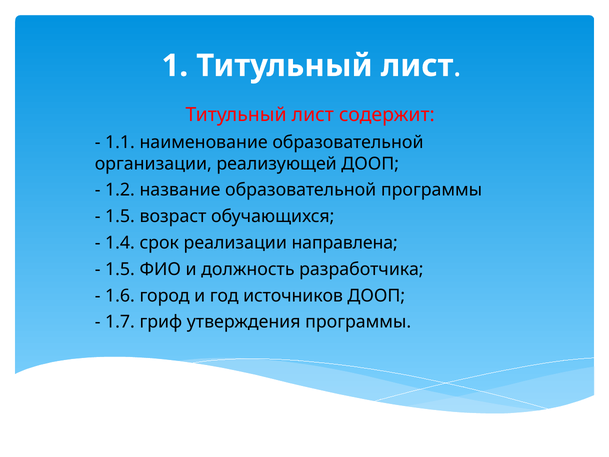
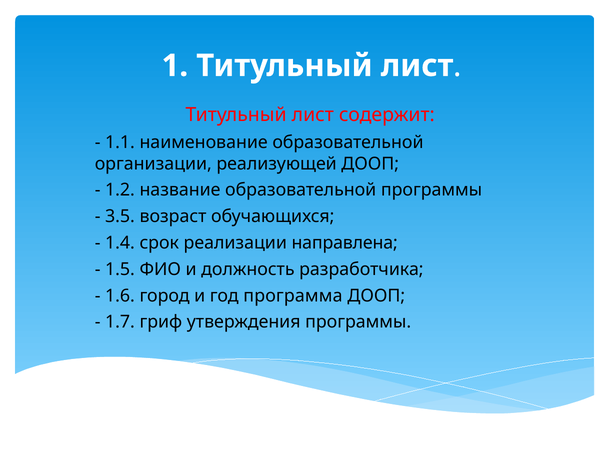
1.5: 1.5 -> 3.5 (120, 216)
источников: источников -> программа (293, 296)
